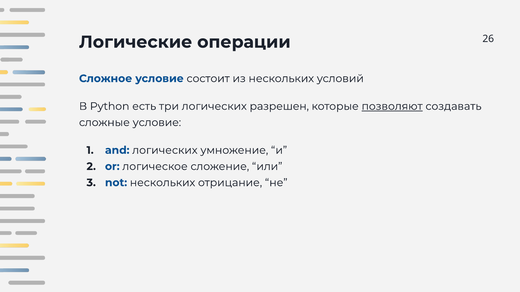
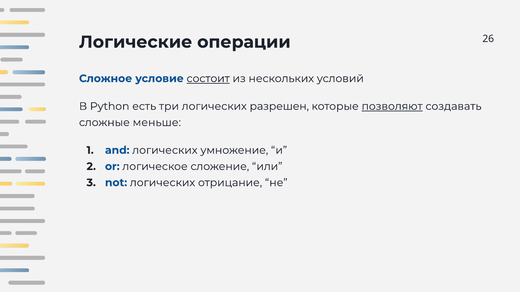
состоит underline: none -> present (208, 79)
сложные условие: условие -> меньше (157, 123)
not нескольких: нескольких -> логических (162, 183)
